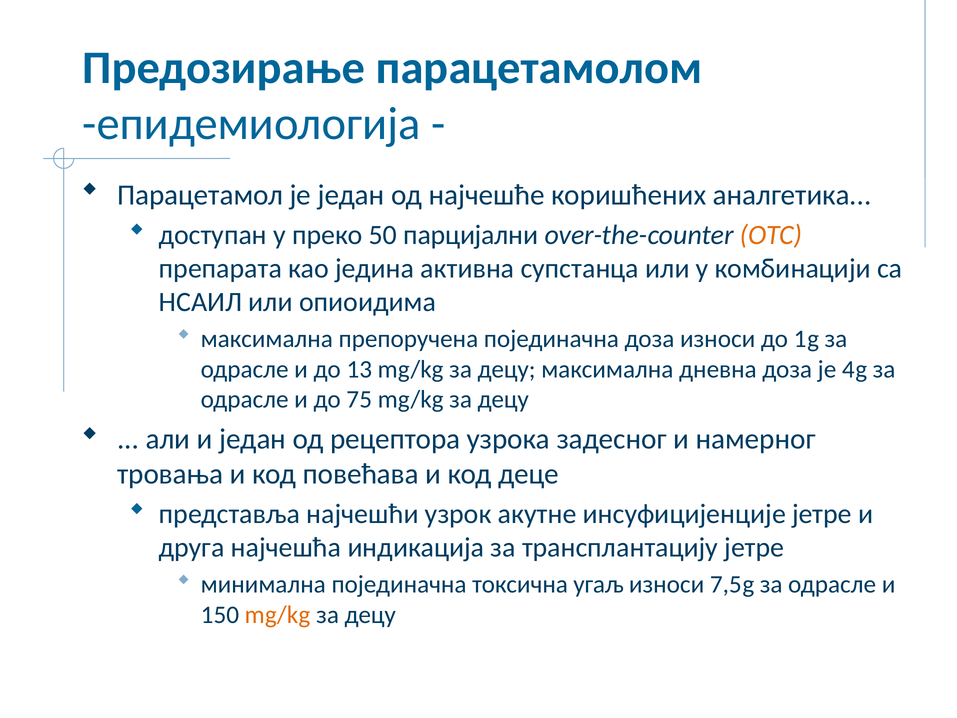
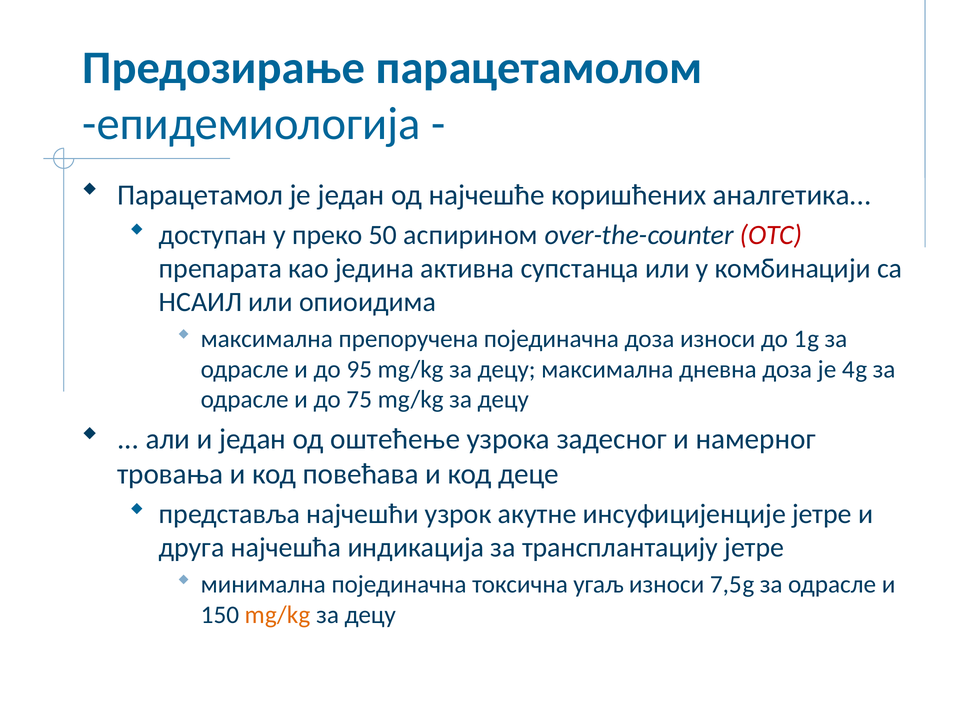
парцијални: парцијални -> аспирином (471, 235)
OTC colour: orange -> red (771, 235)
13: 13 -> 95 (359, 369)
рецептора: рецептора -> оштећење (395, 439)
